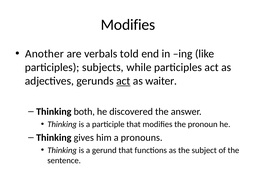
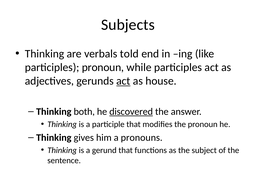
Modifies: Modifies -> Subjects (128, 25)
Another: Another -> Thinking (45, 54)
participles subjects: subjects -> pronoun (103, 67)
waiter: waiter -> house (161, 81)
discovered underline: none -> present (131, 112)
